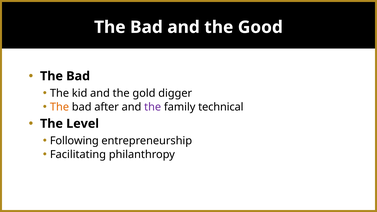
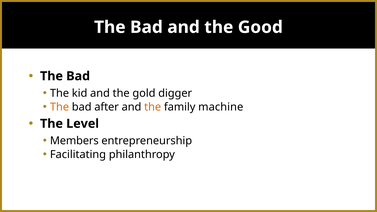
the colour: purple -> orange (153, 107)
technical: technical -> machine (221, 107)
Following: Following -> Members (74, 141)
